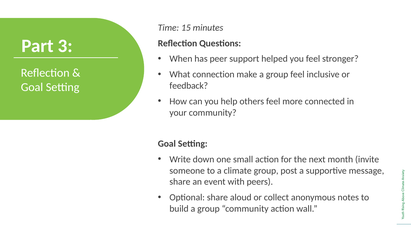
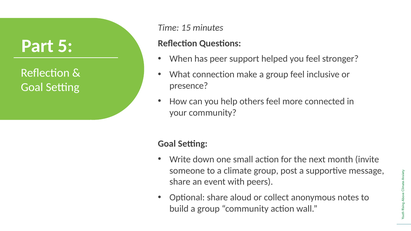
3: 3 -> 5 (65, 46)
feedback: feedback -> presence (189, 86)
